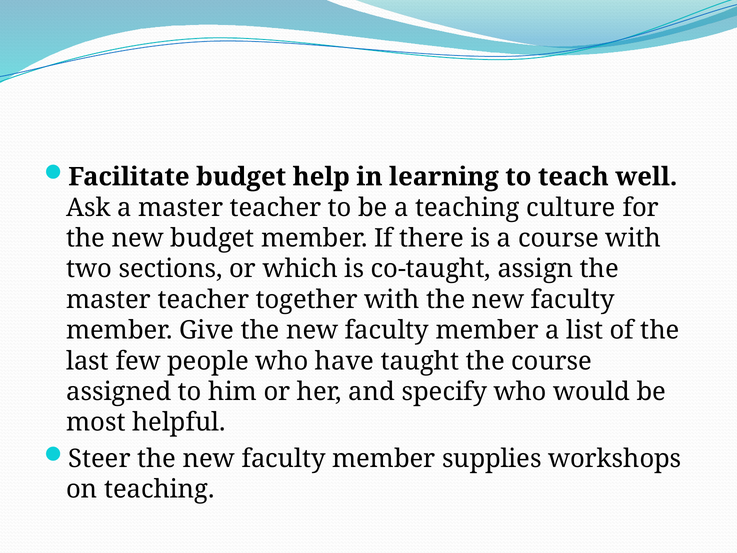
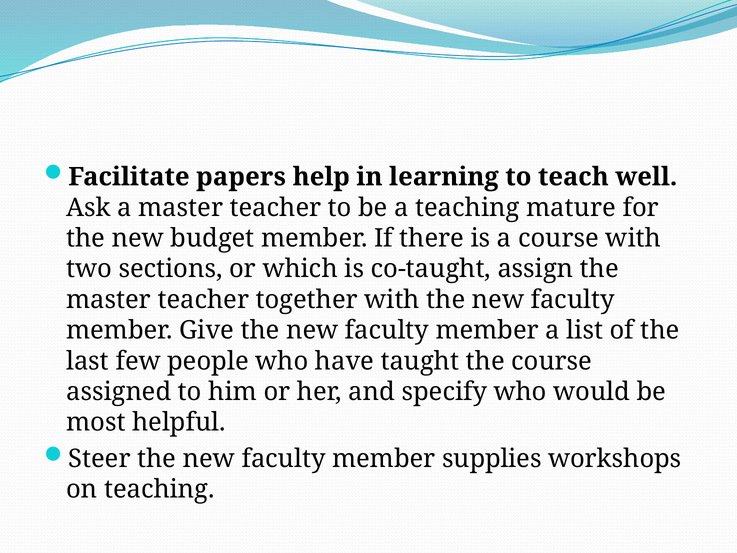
Facilitate budget: budget -> papers (241, 177)
culture: culture -> mature (571, 207)
